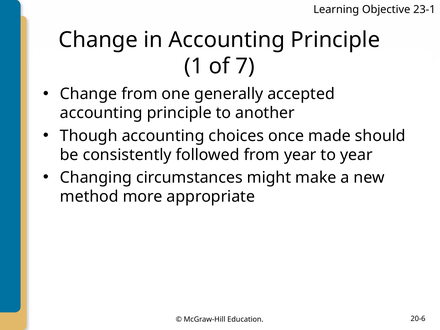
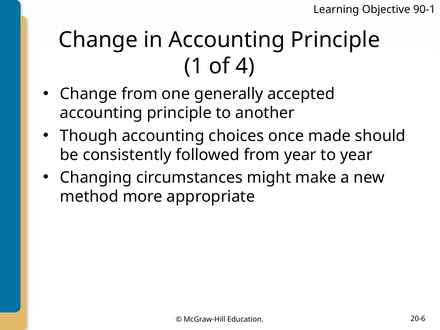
23-1: 23-1 -> 90-1 (424, 9)
7: 7 -> 4 (245, 66)
